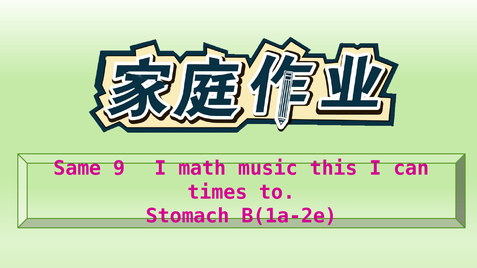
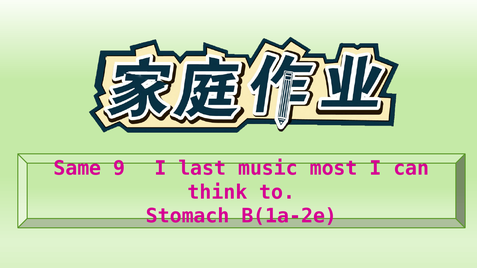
math: math -> last (202, 169)
this: this -> most (334, 169)
times: times -> think (218, 192)
